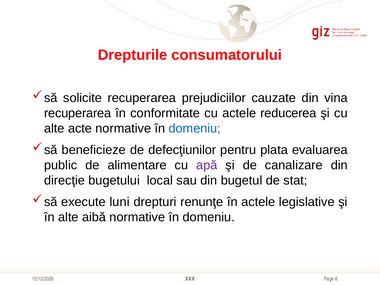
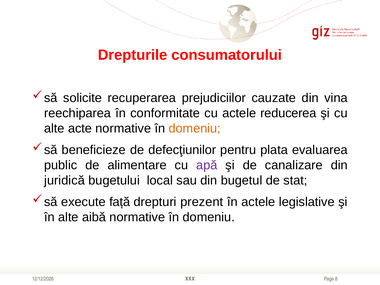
recuperarea: recuperarea -> reechiparea (78, 113)
domeniu colour: blue -> orange (195, 128)
direcţie: direcţie -> juridică (64, 180)
luni: luni -> față (120, 202)
renunţe: renunţe -> prezent (202, 202)
